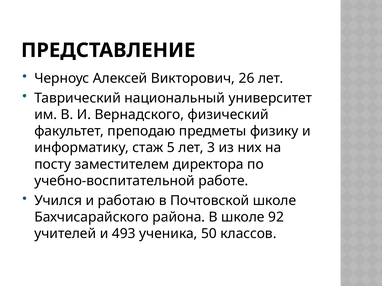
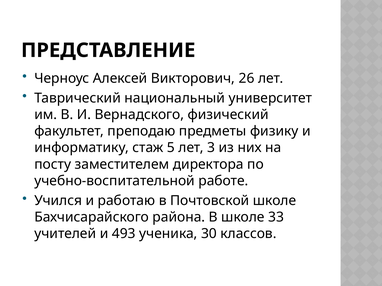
92: 92 -> 33 (276, 217)
50: 50 -> 30 (209, 234)
